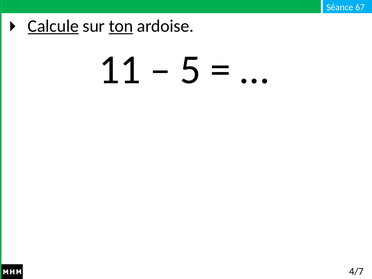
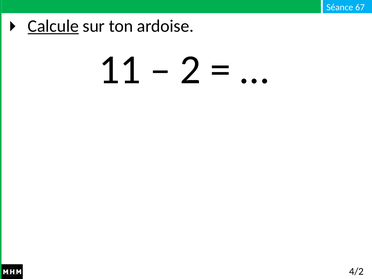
ton underline: present -> none (121, 26)
5: 5 -> 2 (190, 70)
4/7: 4/7 -> 4/2 (356, 271)
